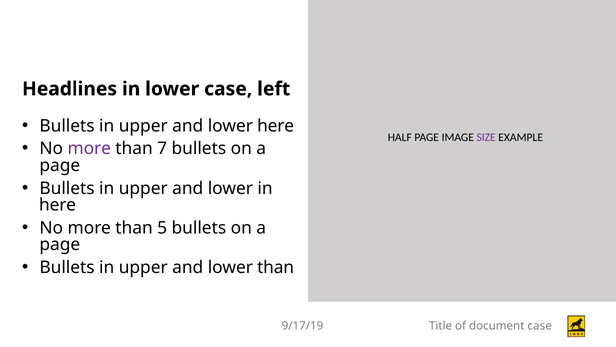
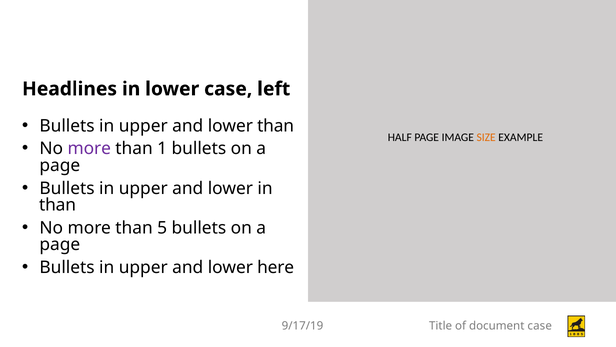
lower here: here -> than (276, 126)
SIZE colour: purple -> orange (486, 137)
7: 7 -> 1 (162, 149)
here: here -> than (58, 205)
lower than: than -> here (276, 267)
